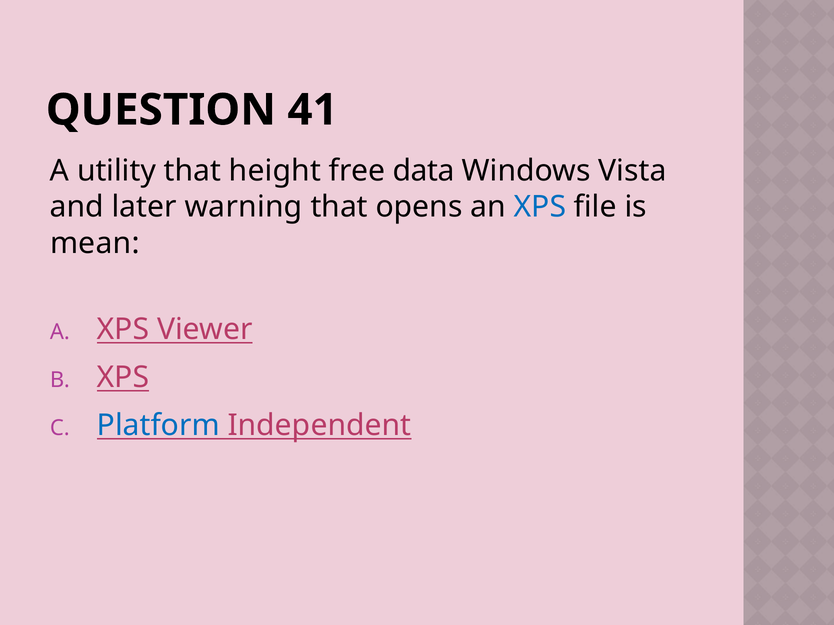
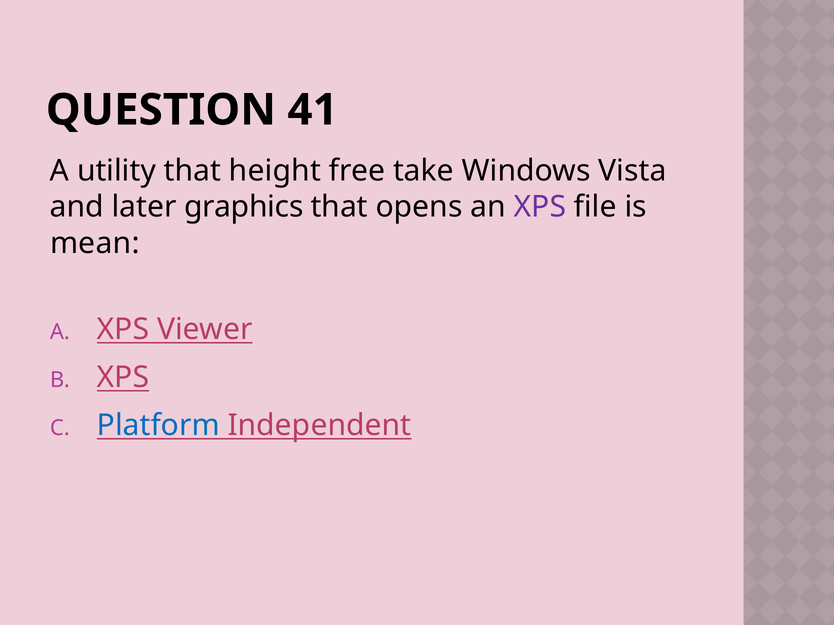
data: data -> take (424, 171)
warning: warning -> graphics (244, 207)
XPS colour: blue -> purple (540, 207)
